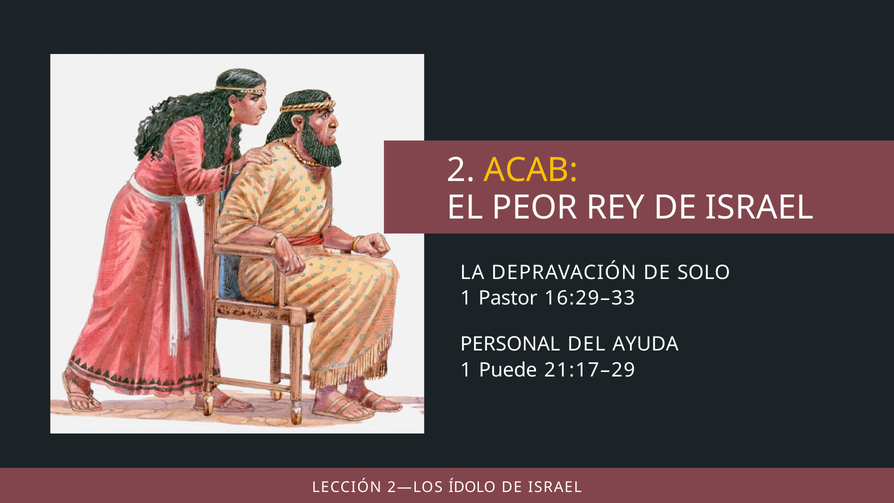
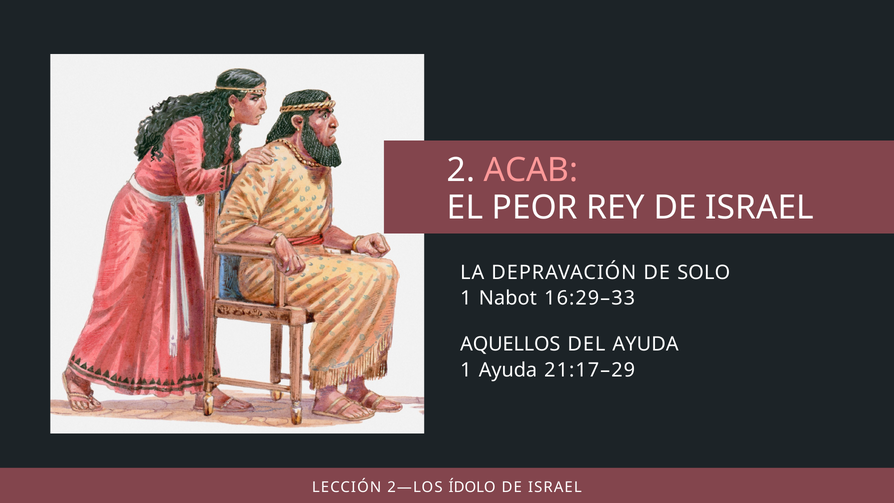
ACAB colour: yellow -> pink (531, 170)
Pastor: Pastor -> Nabot (508, 298)
PERSONAL: PERSONAL -> AQUELLOS (510, 344)
1 Puede: Puede -> Ayuda (508, 370)
